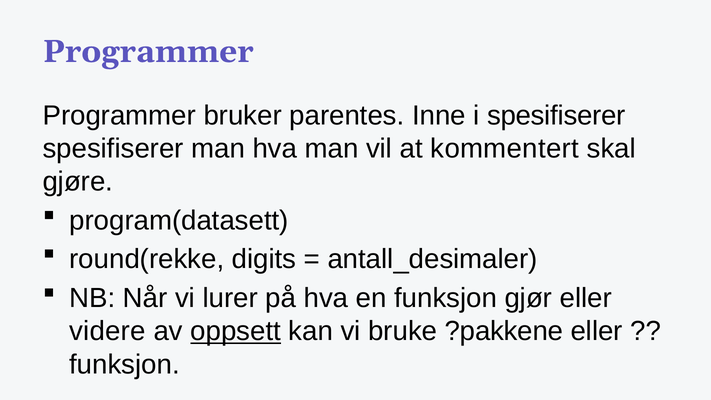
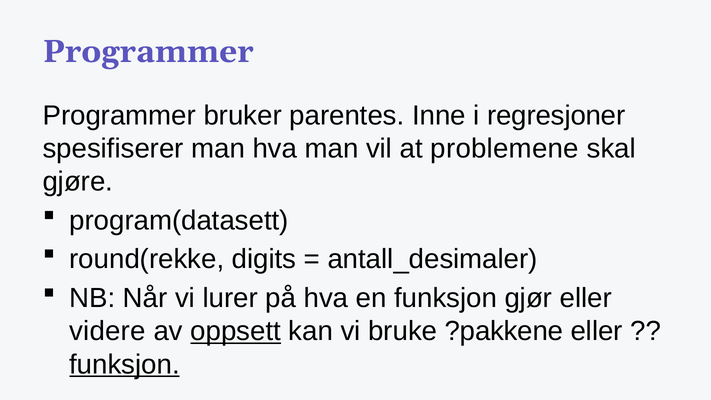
i spesifiserer: spesifiserer -> regresjoner (556, 115)
kommentert: kommentert -> problemene (505, 149)
funksjon underline: none -> present (125, 364)
